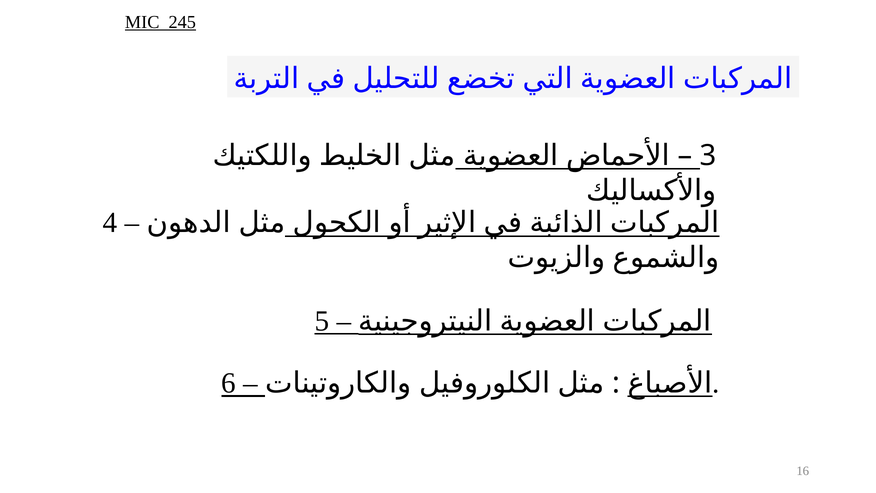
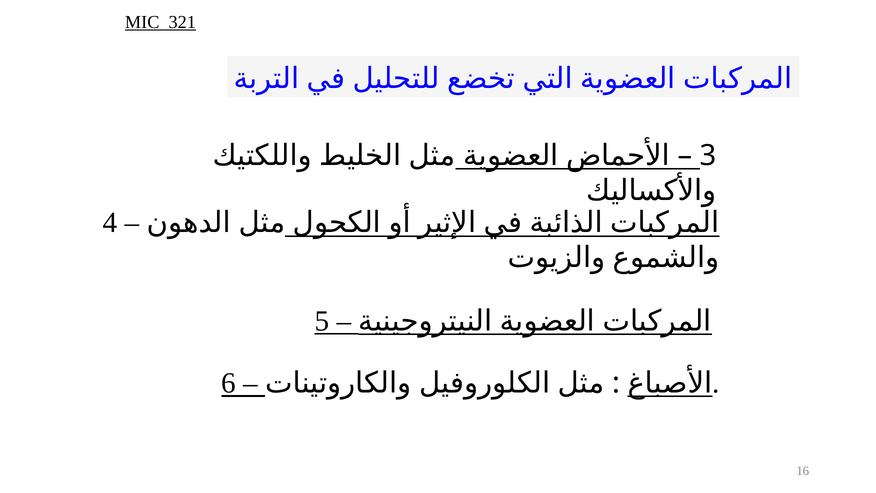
245: 245 -> 321 (182, 22)
